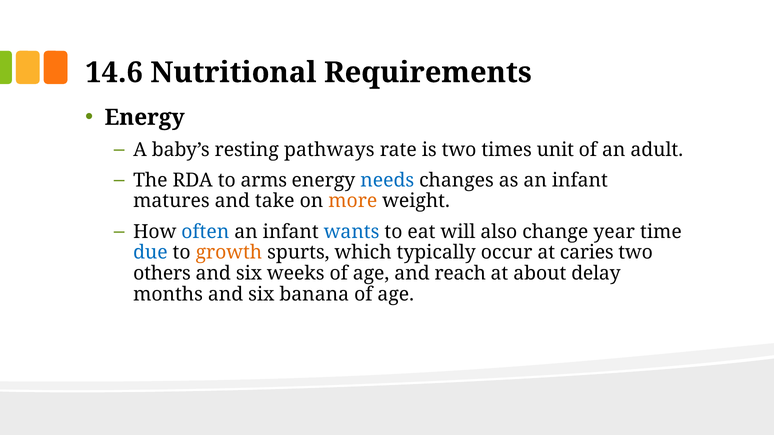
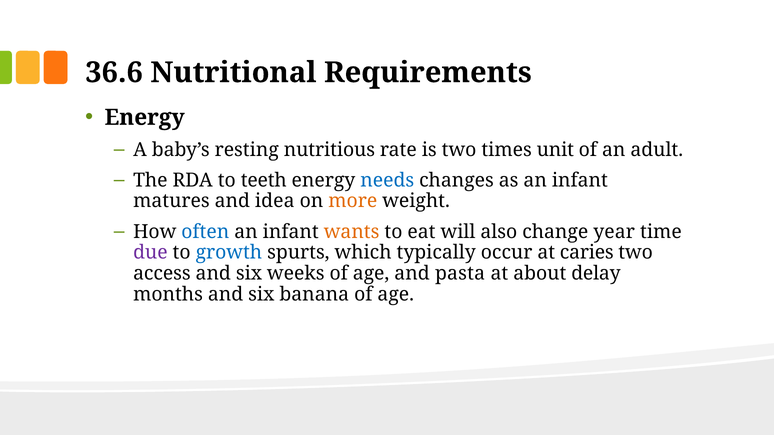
14.6: 14.6 -> 36.6 (114, 73)
pathways: pathways -> nutritious (329, 150)
arms: arms -> teeth (264, 180)
take: take -> idea (275, 201)
wants colour: blue -> orange (352, 232)
due colour: blue -> purple (150, 253)
growth colour: orange -> blue (229, 253)
others: others -> access (162, 274)
reach: reach -> pasta (460, 274)
